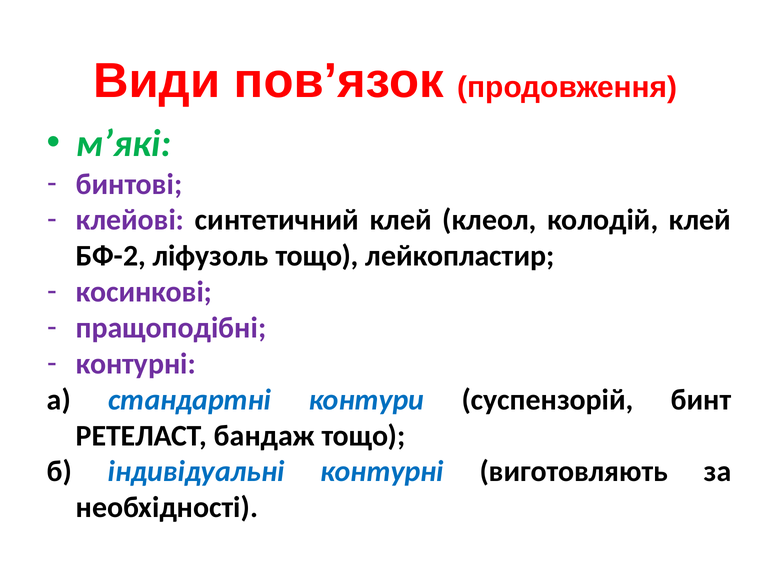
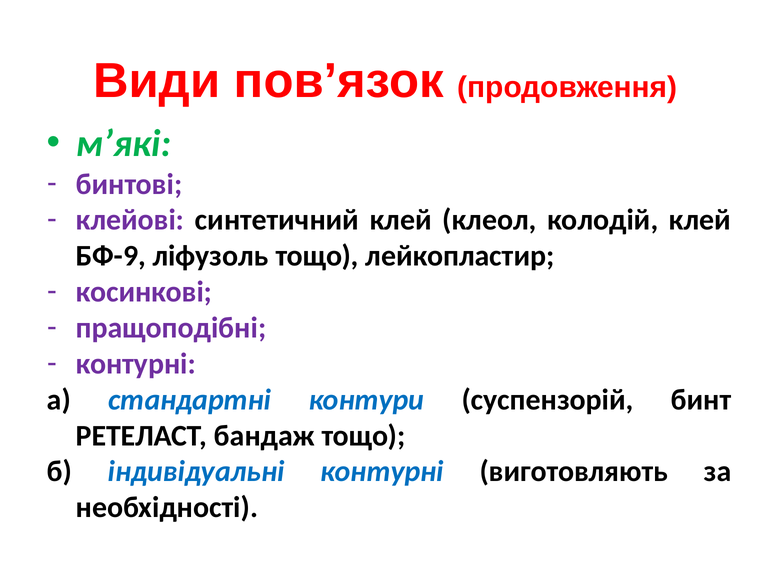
БФ-2: БФ-2 -> БФ-9 (111, 256)
